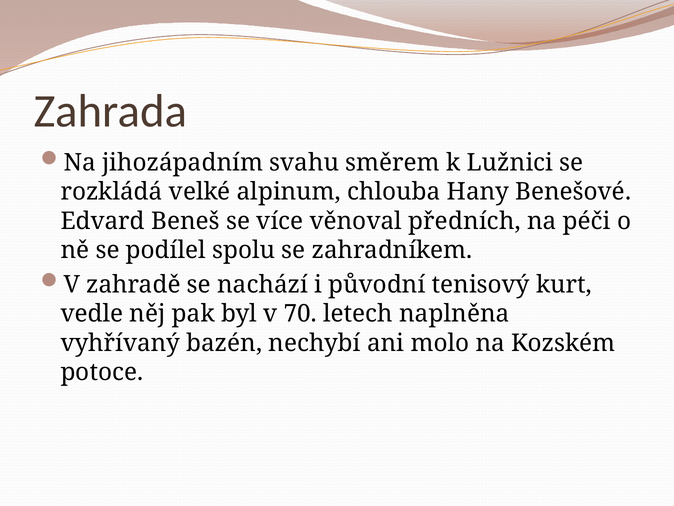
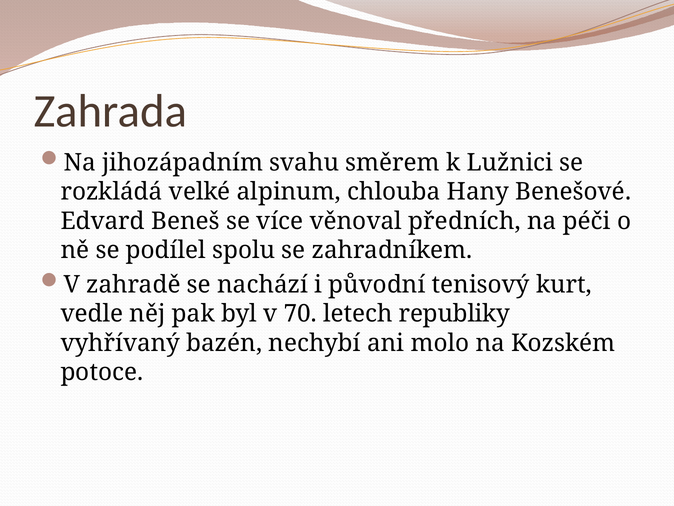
naplněna: naplněna -> republiky (455, 314)
